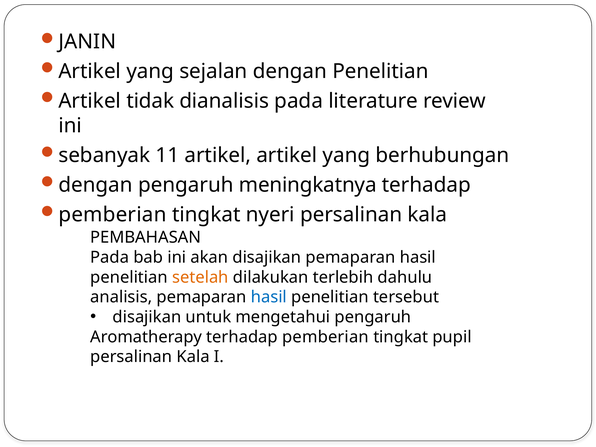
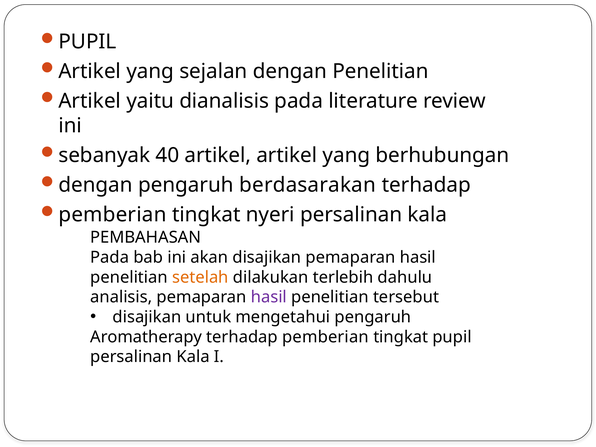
JANIN: JANIN -> PUPIL (87, 42)
tidak: tidak -> yaitu (150, 101)
11: 11 -> 40 (167, 155)
meningkatnya: meningkatnya -> berdasarakan (308, 185)
hasil colour: blue -> purple (269, 297)
